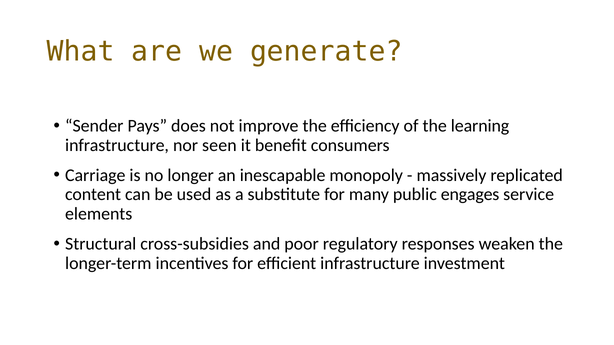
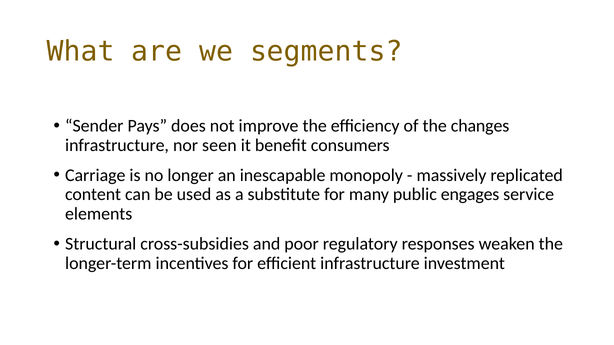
generate: generate -> segments (326, 52)
learning: learning -> changes (480, 126)
